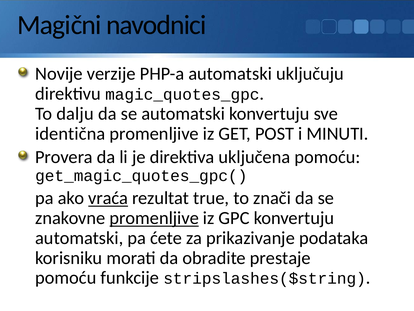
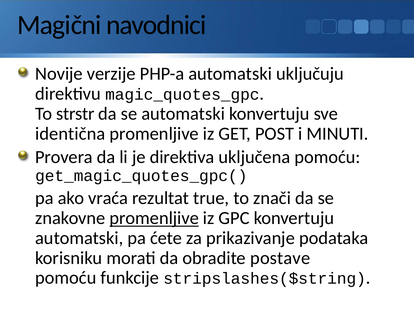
dalju: dalju -> strstr (75, 114)
vraća underline: present -> none (108, 198)
prestaje: prestaje -> postave (280, 258)
